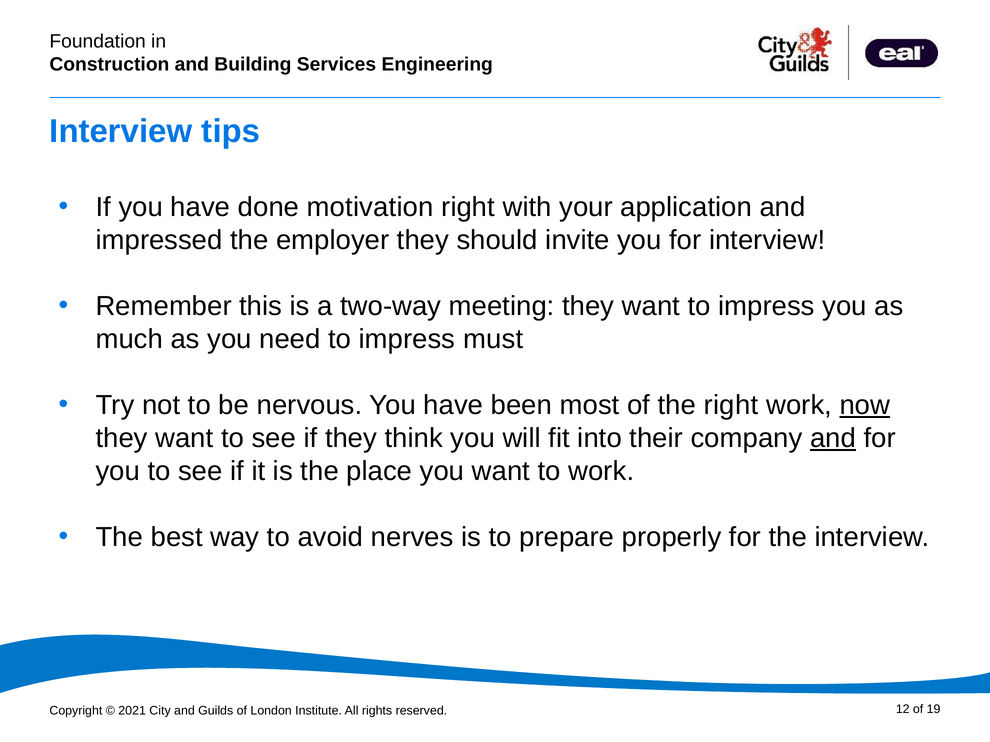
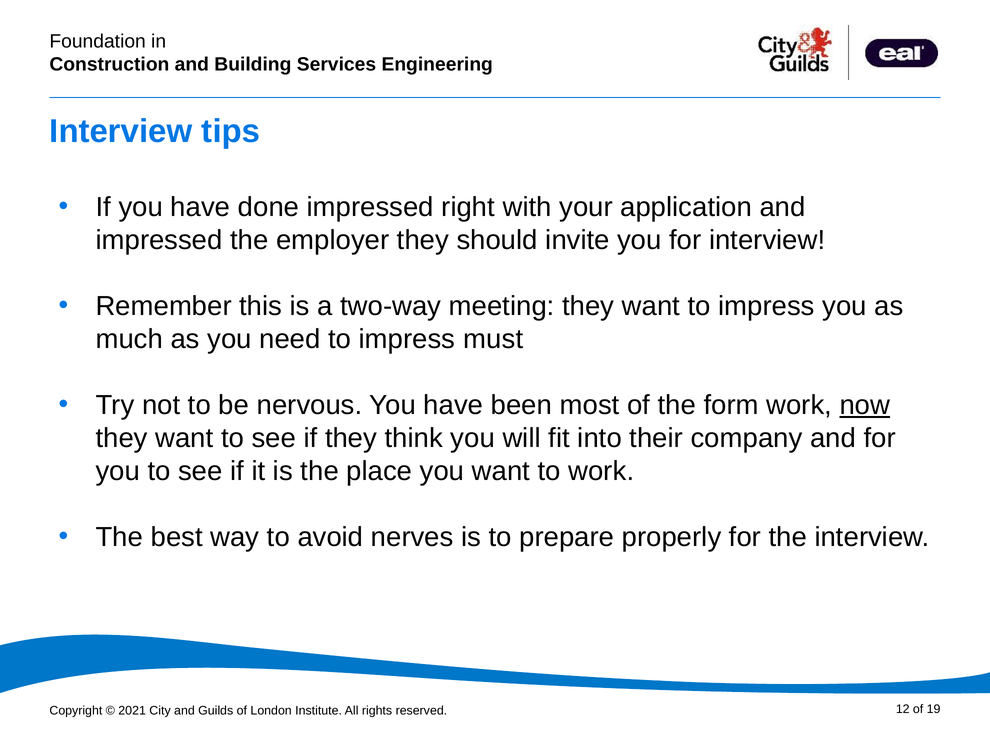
done motivation: motivation -> impressed (370, 207)
the right: right -> form (731, 406)
and underline: present -> none (833, 439)
